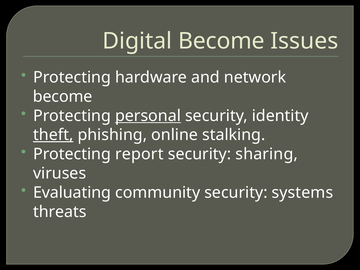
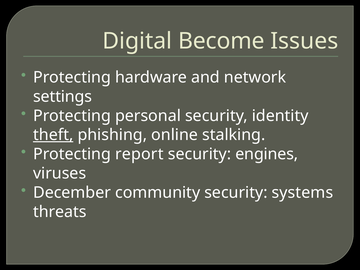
become: become -> settings (63, 97)
personal underline: present -> none (148, 116)
sharing: sharing -> engines (267, 154)
Evaluating: Evaluating -> December (72, 193)
